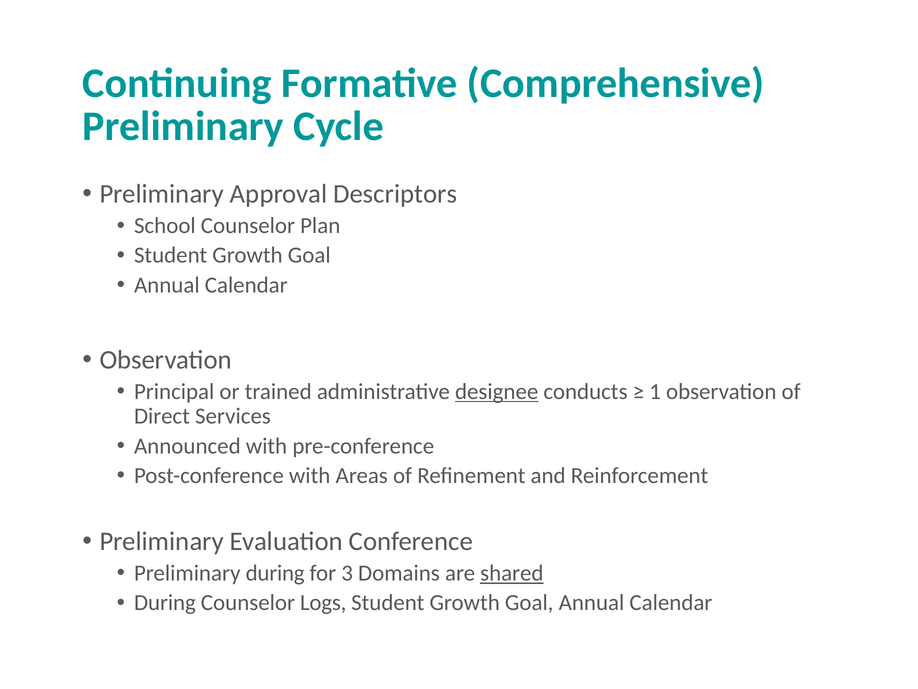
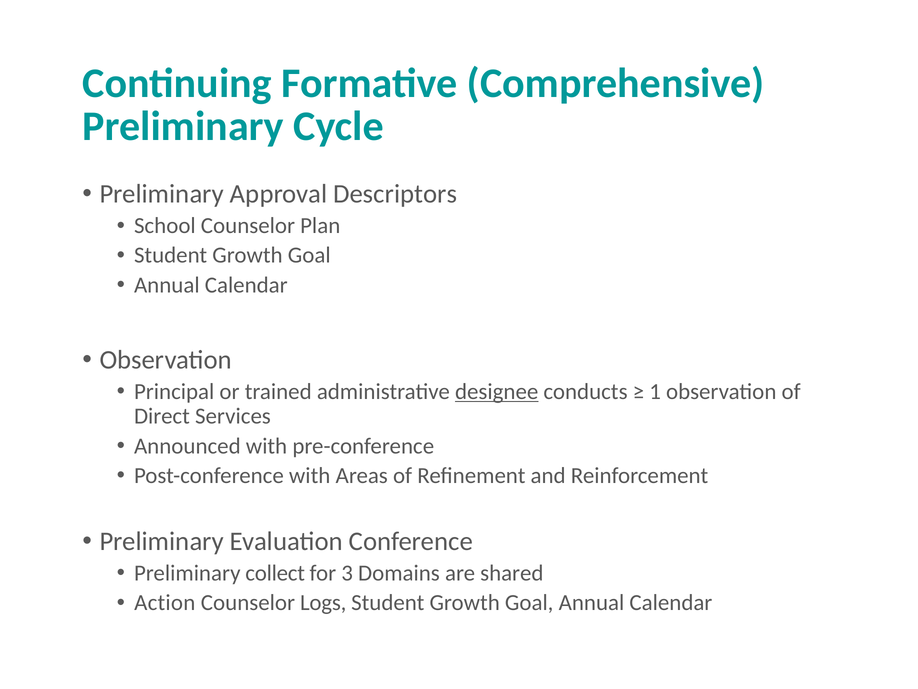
Preliminary during: during -> collect (275, 573)
shared underline: present -> none (512, 573)
During: During -> Action (165, 602)
